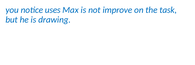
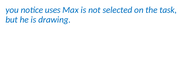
improve: improve -> selected (117, 10)
